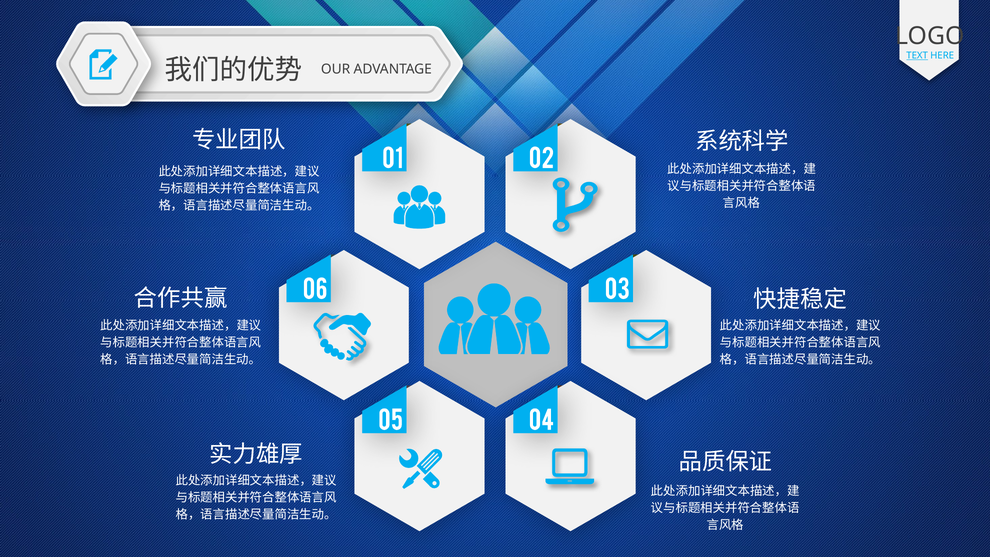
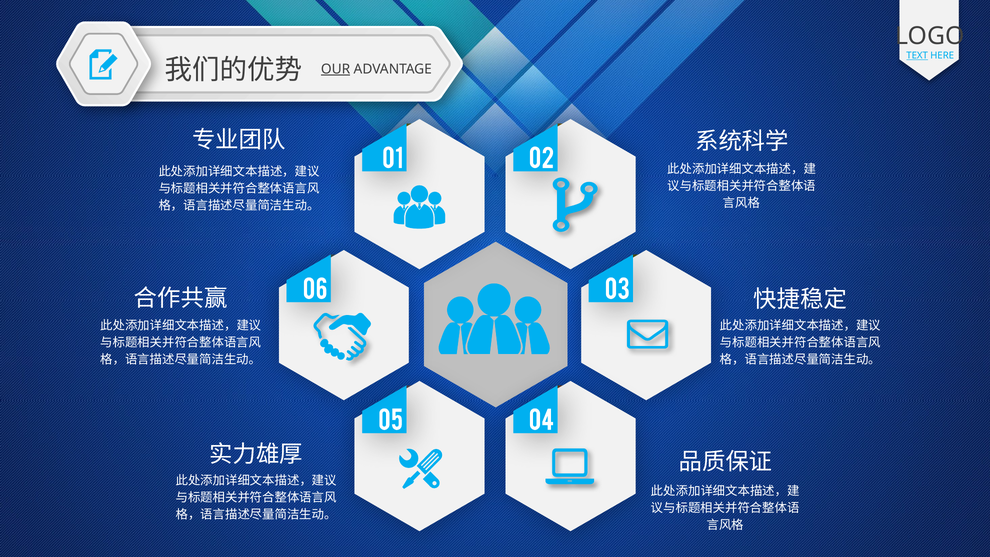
OUR underline: none -> present (336, 69)
